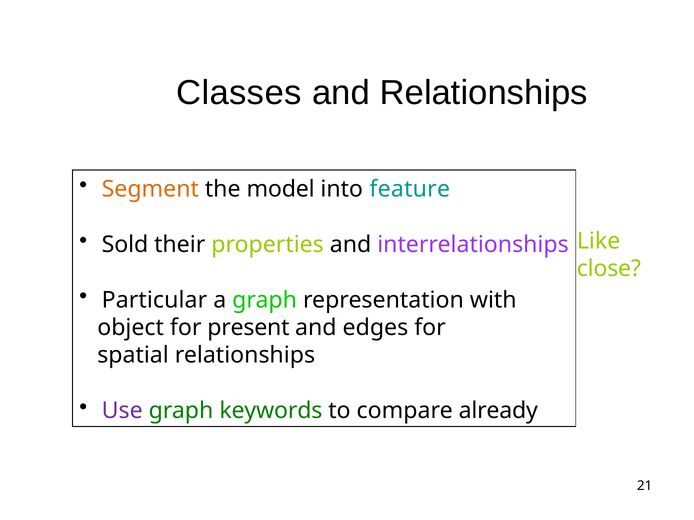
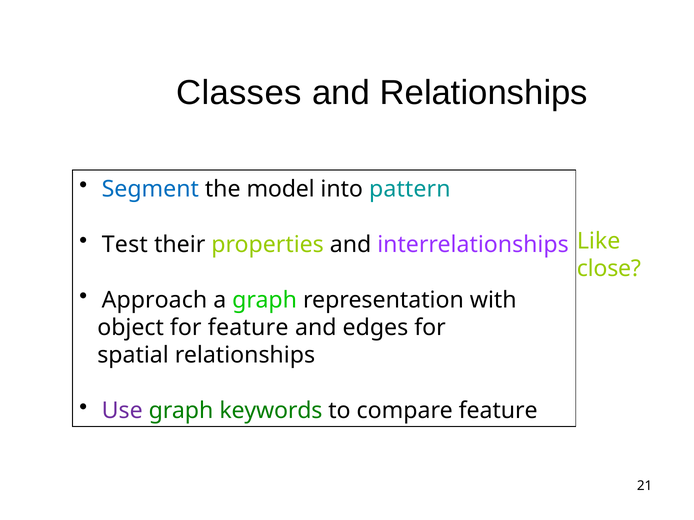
Segment colour: orange -> blue (150, 189)
feature: feature -> pattern (410, 189)
Sold: Sold -> Test (125, 245)
Particular: Particular -> Approach (154, 300)
for present: present -> feature (248, 328)
compare already: already -> feature (498, 411)
